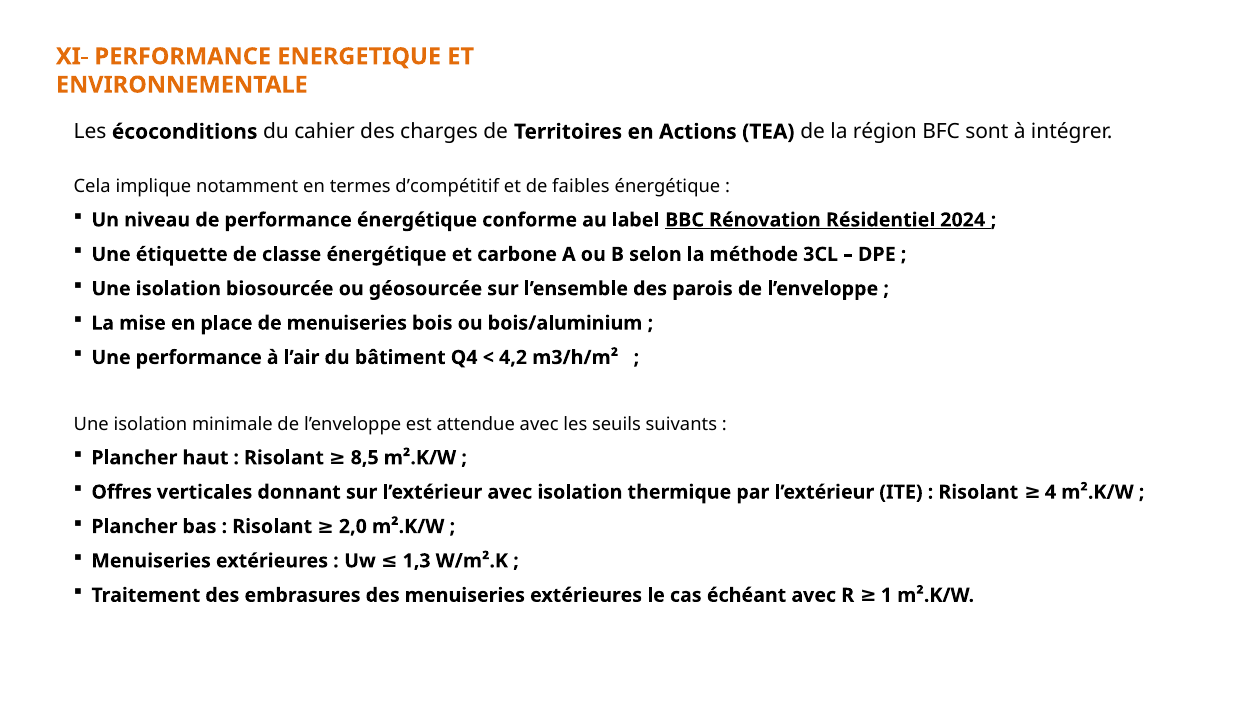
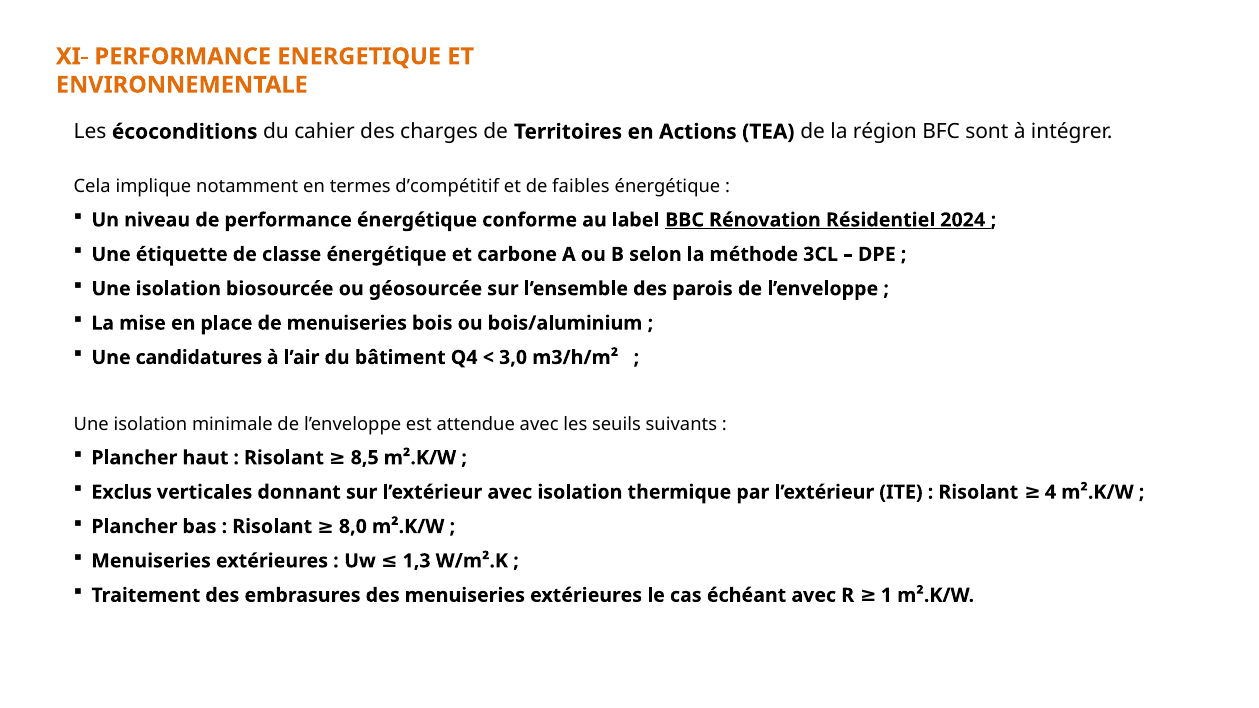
Une performance: performance -> candidatures (199, 358)
4,2: 4,2 -> 3,0 (513, 358)
Offres: Offres -> Exclus (122, 492)
2,0: 2,0 -> 8,0 (353, 527)
